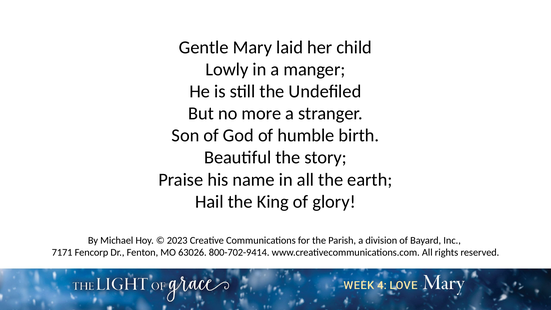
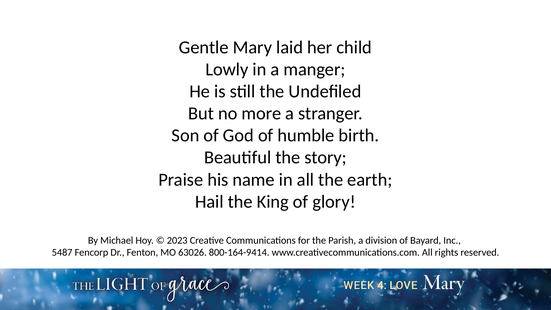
7171: 7171 -> 5487 (62, 253)
800-702-9414: 800-702-9414 -> 800-164-9414 (239, 253)
